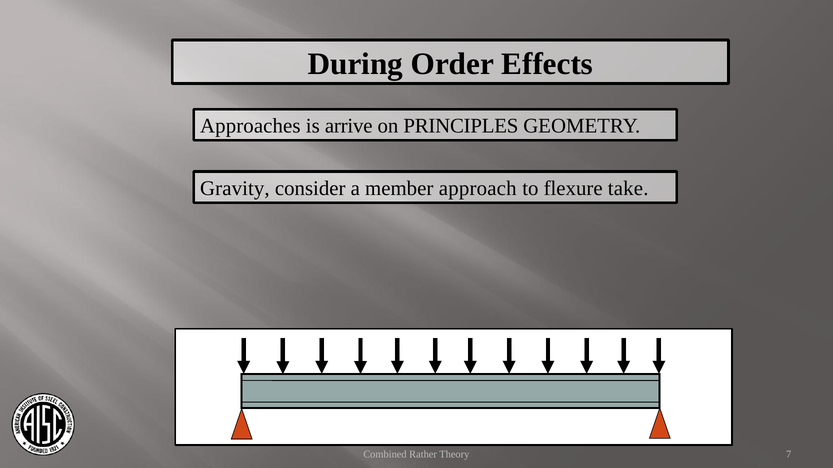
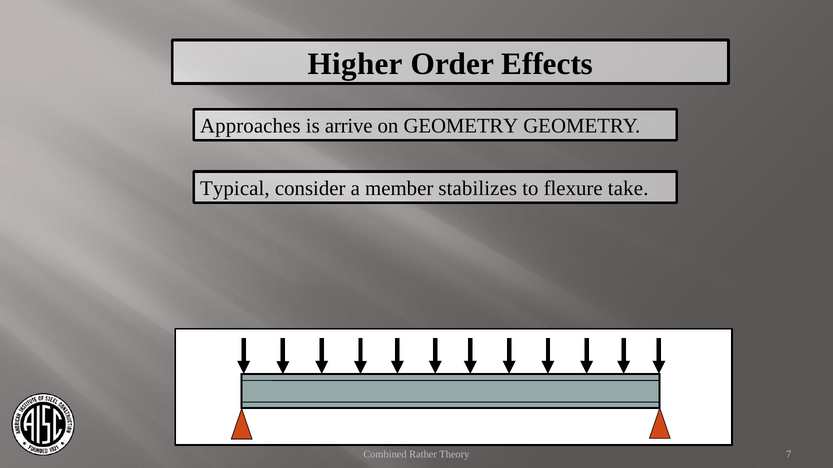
During: During -> Higher (355, 64)
on PRINCIPLES: PRINCIPLES -> GEOMETRY (461, 126)
Gravity: Gravity -> Typical (235, 189)
approach: approach -> stabilizes (478, 189)
